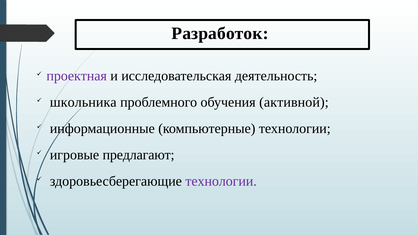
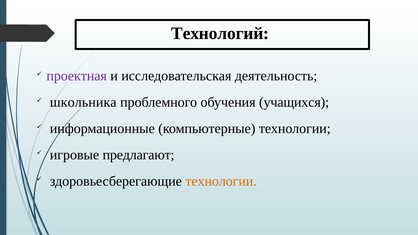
Разработок: Разработок -> Технологий (220, 33)
активной: активной -> учащихся (294, 102)
технологии colour: purple -> orange (221, 181)
